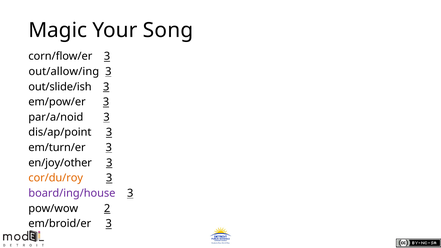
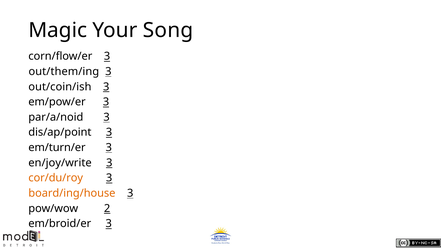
out/allow/ing: out/allow/ing -> out/them/ing (64, 72)
out/slide/ish: out/slide/ish -> out/coin/ish (60, 87)
en/joy/other: en/joy/other -> en/joy/write (60, 163)
board/ing/house colour: purple -> orange (72, 193)
